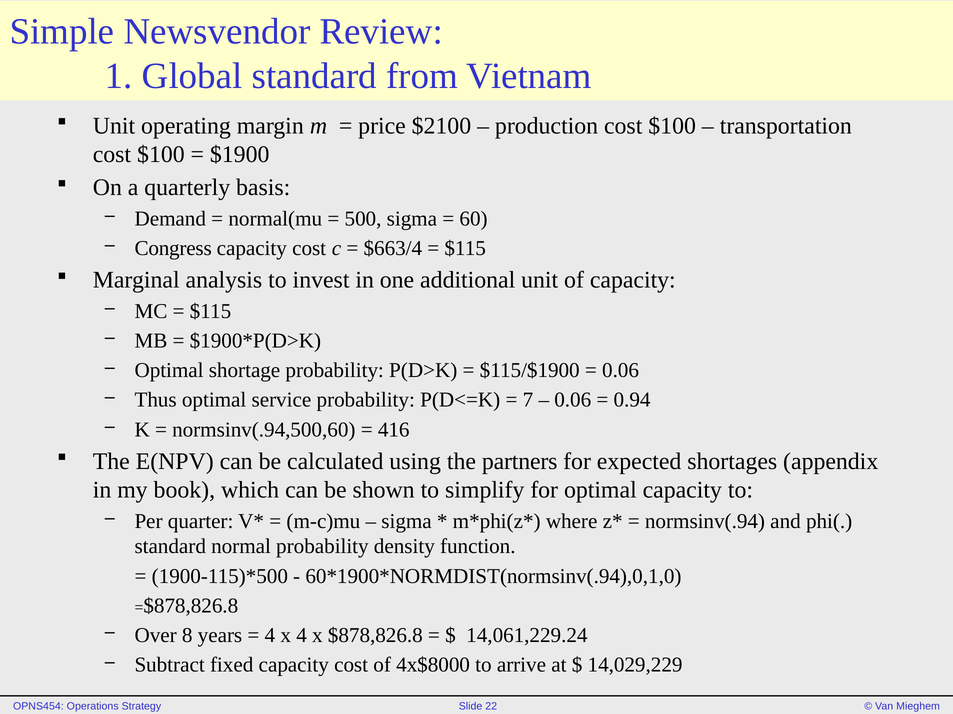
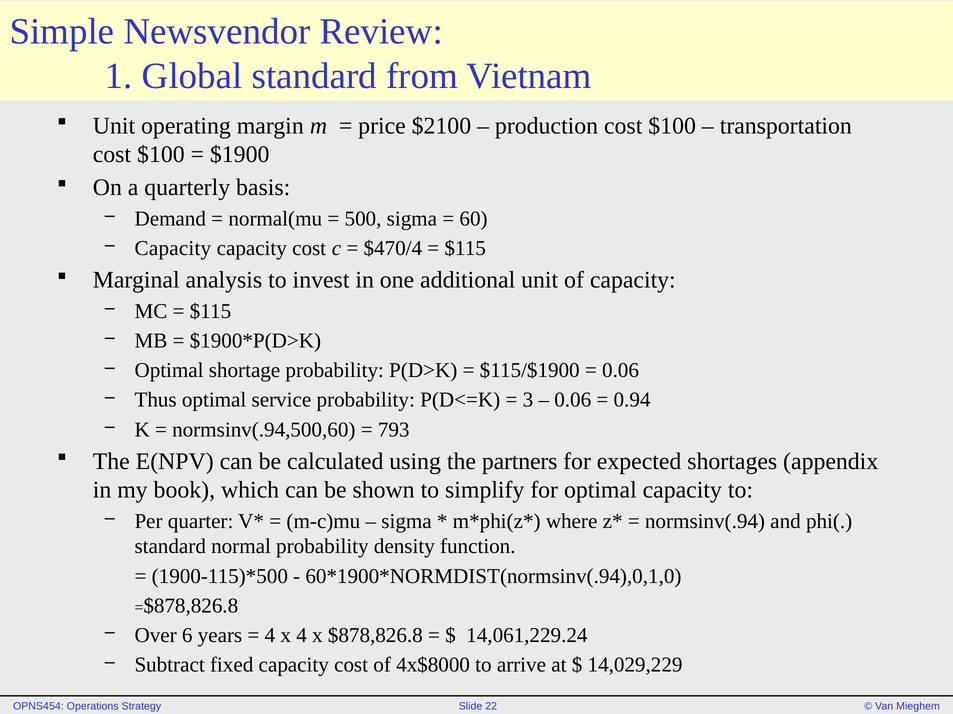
Congress: Congress -> Capacity (173, 248)
$663/4: $663/4 -> $470/4 (393, 248)
7: 7 -> 3 (528, 400)
416: 416 -> 793 (394, 430)
8: 8 -> 6 (187, 636)
